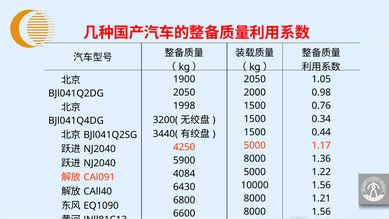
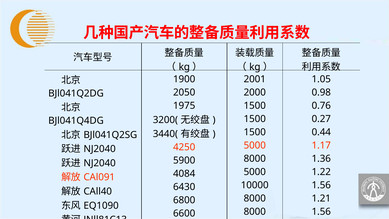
2050: 2050 -> 2001 (255, 79)
1998: 1998 -> 1975 (184, 106)
0.34: 0.34 -> 0.27 (321, 119)
